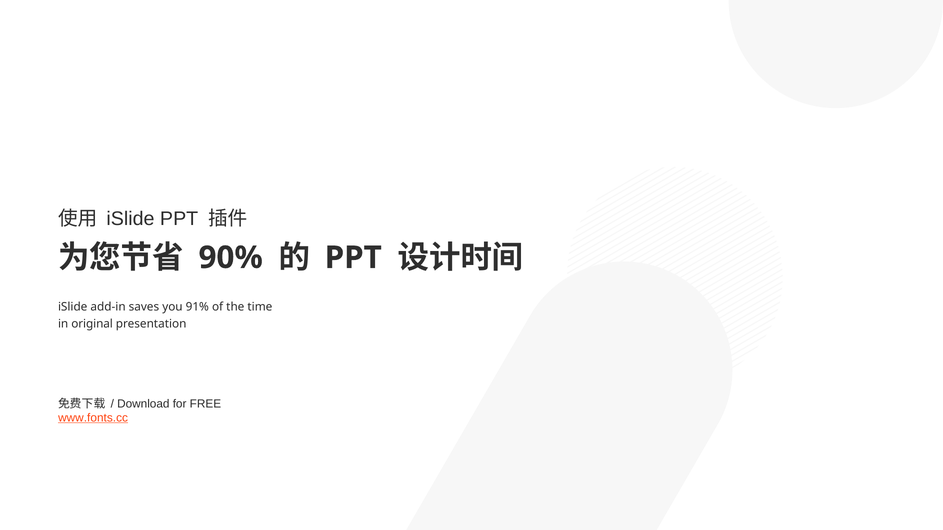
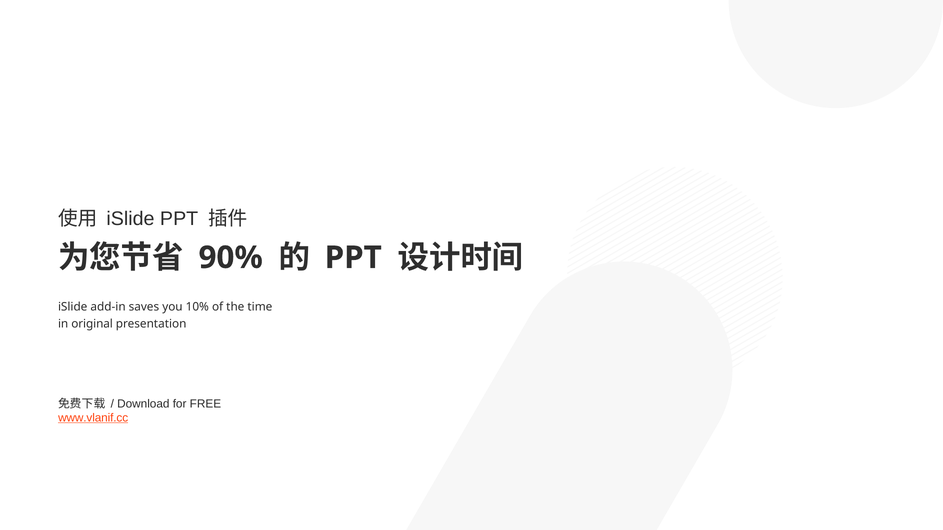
91%: 91% -> 10% (197, 307)
www.fonts.cc: www.fonts.cc -> www.vlanif.cc (93, 418)
